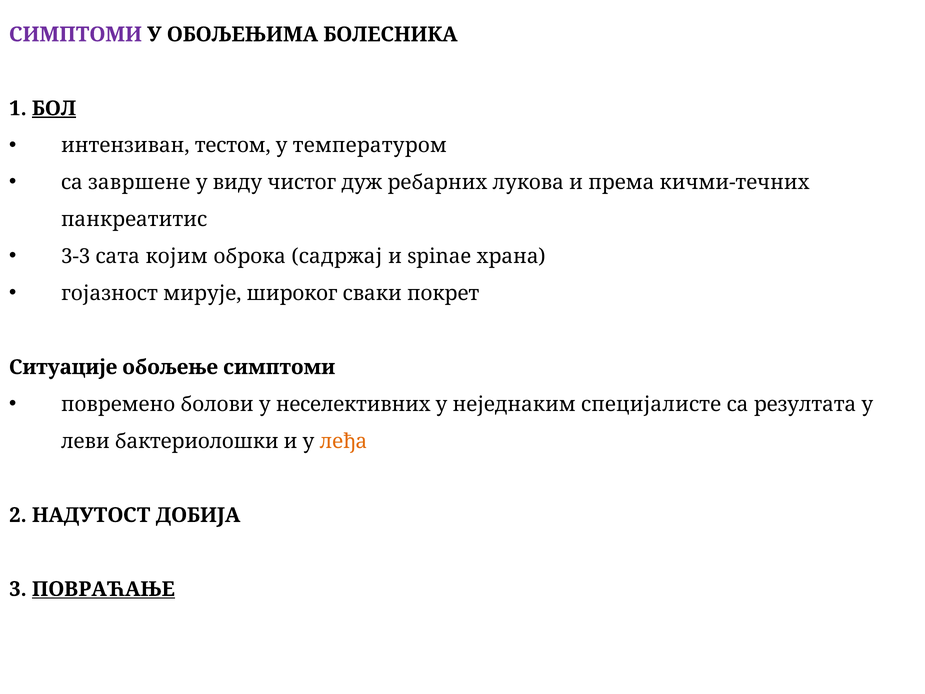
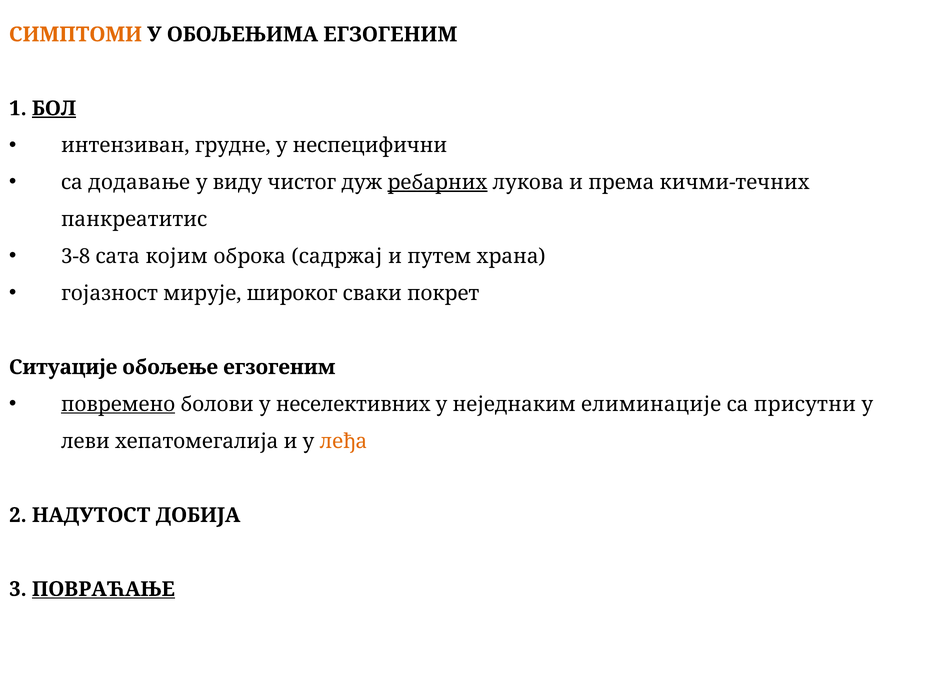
СИМПТОМИ colour: purple -> orange (76, 34)
ОБОЉЕЊИМА БОЛЕСНИКА: БОЛЕСНИКА -> ЕГЗОГЕНИМ (390, 34)
тестом: тестом -> грудне (233, 145)
температуром: температуром -> неспецифични (370, 145)
завршене: завршене -> додавање (139, 182)
ребарних underline: none -> present (437, 182)
3-3: 3-3 -> 3-8 (76, 256)
spinae: spinae -> путем (439, 256)
обољење симптоми: симптоми -> егзогеним (279, 367)
повремено underline: none -> present (118, 404)
специјалисте: специјалисте -> елиминације (651, 404)
резултата: резултата -> присутни (805, 404)
бактериолошки: бактериолошки -> хепатомегалија (197, 441)
